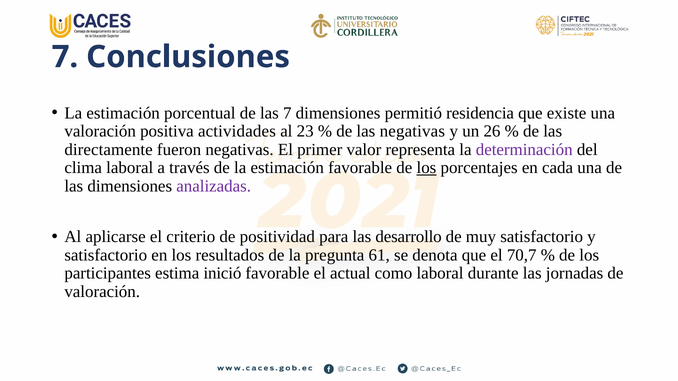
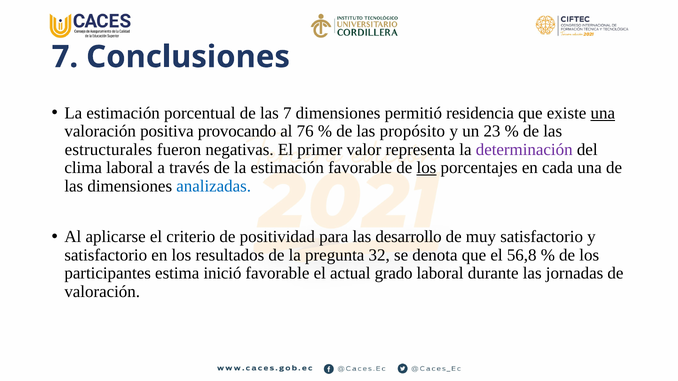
una underline: none -> present (603, 113)
actividades: actividades -> provocando (237, 131)
23: 23 -> 76 (305, 131)
las negativas: negativas -> propósito (412, 131)
26: 26 -> 23 (492, 131)
directamente: directamente -> estructurales (109, 150)
analizadas colour: purple -> blue (214, 186)
61: 61 -> 32 (379, 255)
70,7: 70,7 -> 56,8 (522, 255)
como: como -> grado (394, 274)
